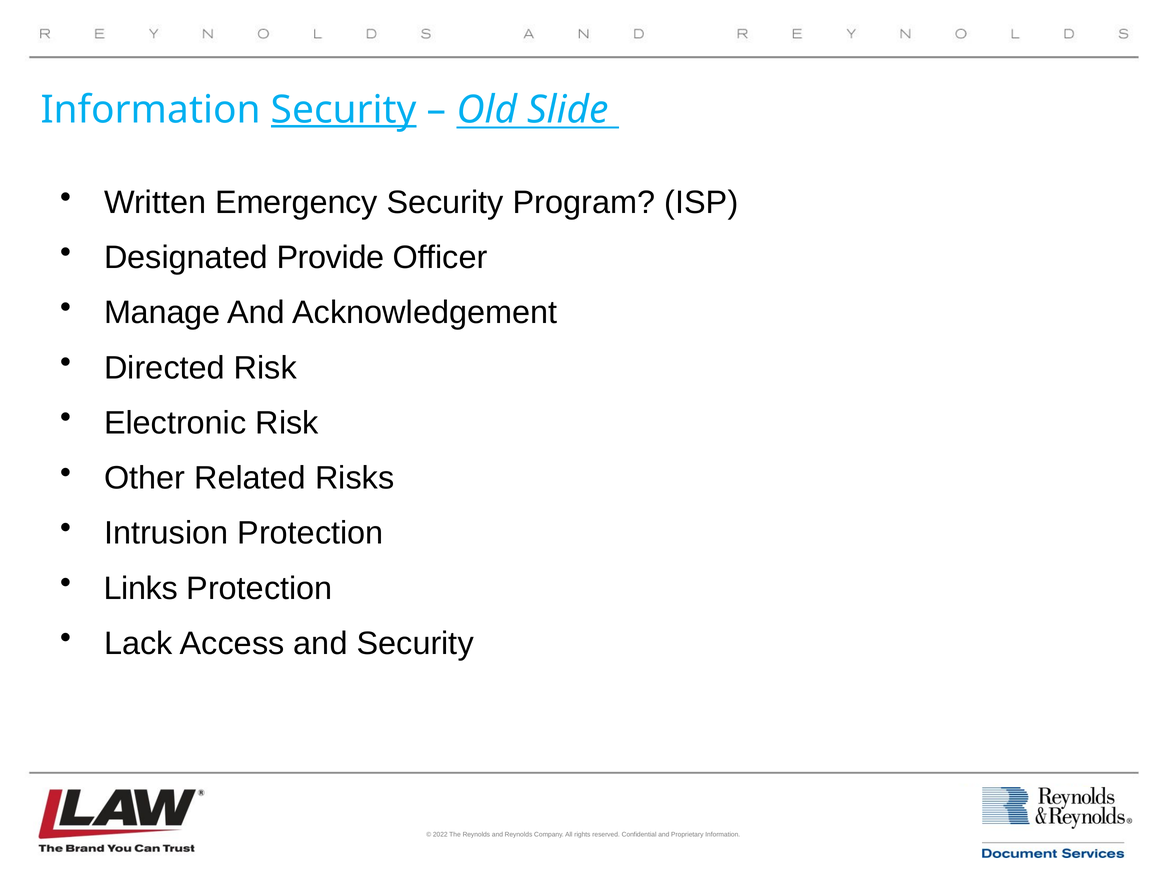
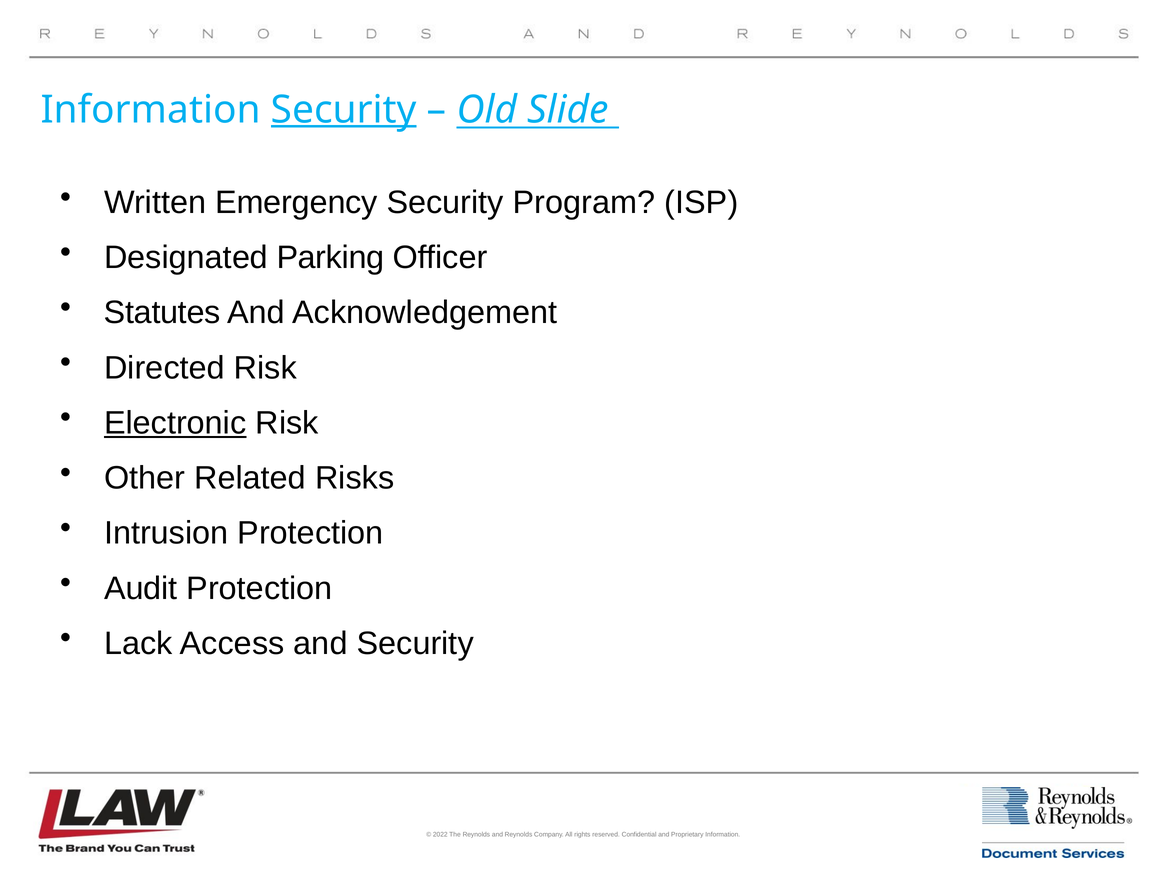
Provide: Provide -> Parking (330, 258)
Manage: Manage -> Statutes (162, 313)
Electronic underline: none -> present (175, 423)
Links: Links -> Audit (141, 589)
